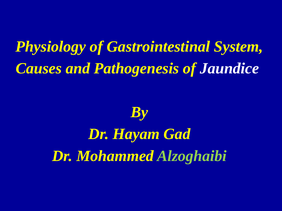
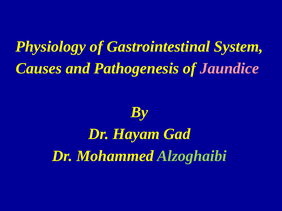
Jaundice colour: white -> pink (229, 69)
